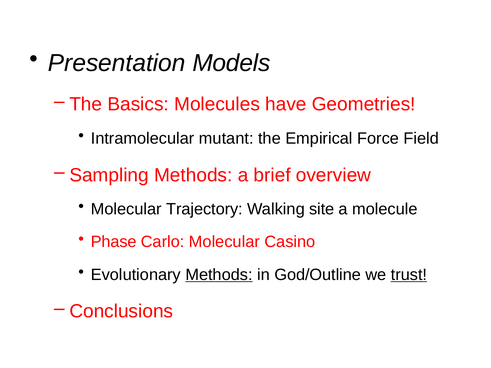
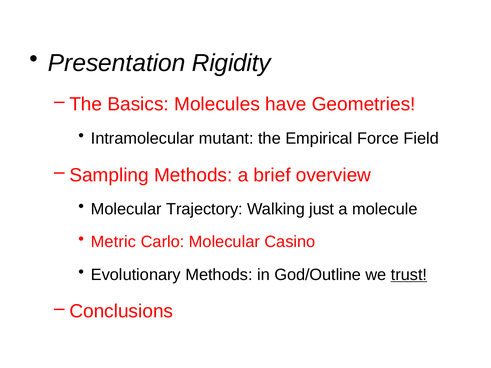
Models: Models -> Rigidity (231, 63)
site: site -> just (322, 209)
Phase: Phase -> Metric (113, 242)
Methods underline: present -> none (219, 275)
